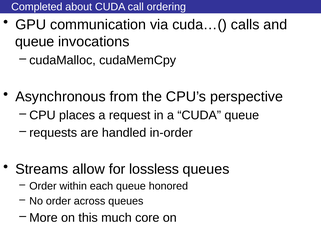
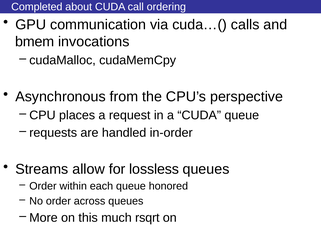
queue: queue -> bmem (35, 42)
core: core -> rsqrt (147, 217)
